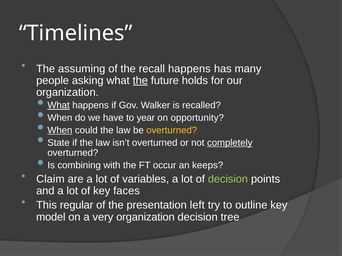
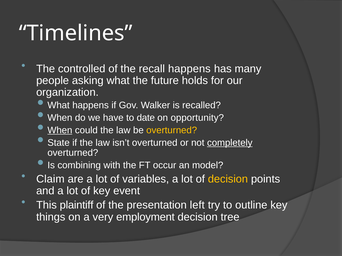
assuming: assuming -> controlled (82, 69)
the underline: present -> none (140, 81)
What underline: present -> none (59, 105)
year: year -> date (146, 118)
keeps: keeps -> model (208, 166)
decision colour: light green -> yellow (228, 179)
faces: faces -> event (127, 191)
regular: regular -> plaintiff (77, 206)
model: model -> things (51, 217)
very organization: organization -> employment (145, 217)
